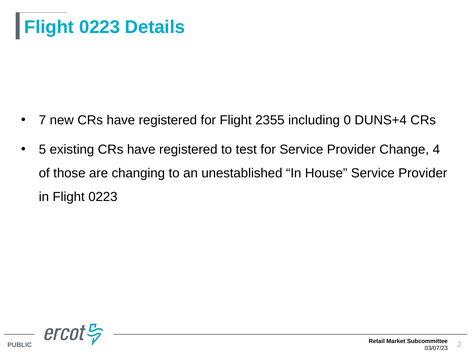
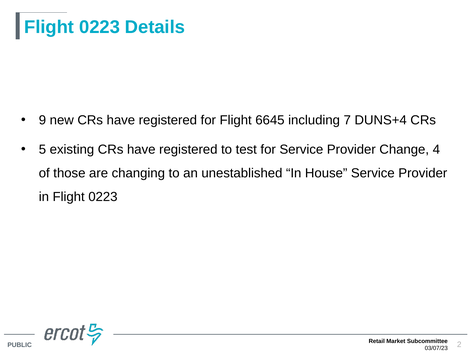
7: 7 -> 9 (42, 120)
2355: 2355 -> 6645 (270, 120)
0: 0 -> 7 (347, 120)
